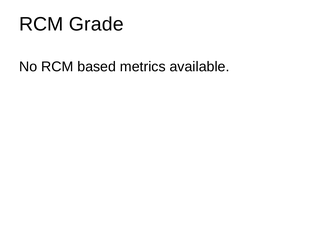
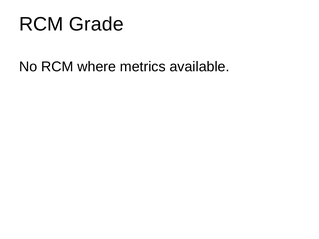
based: based -> where (97, 67)
